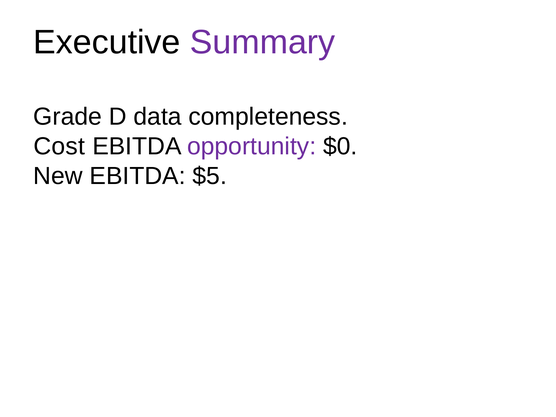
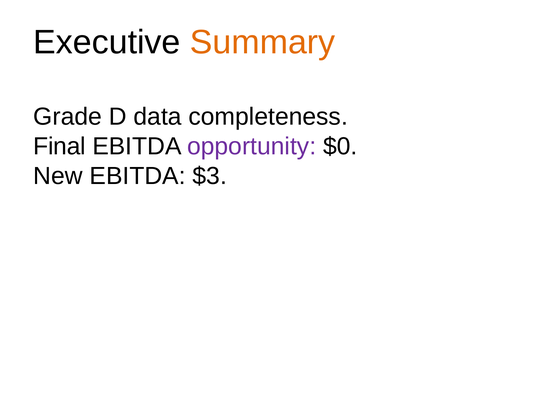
Summary colour: purple -> orange (263, 42)
Cost: Cost -> Final (59, 146)
$5: $5 -> $3 (210, 176)
